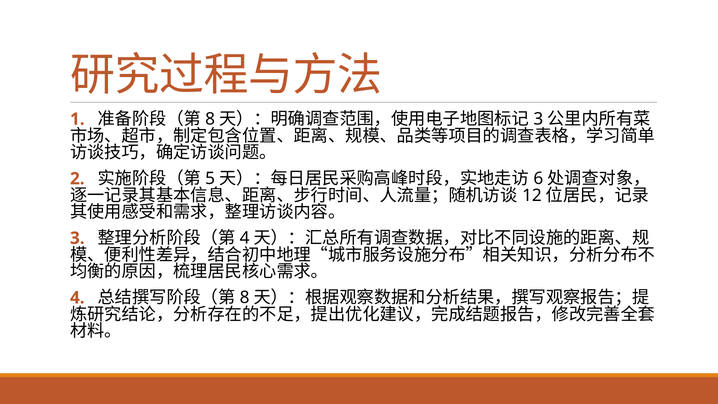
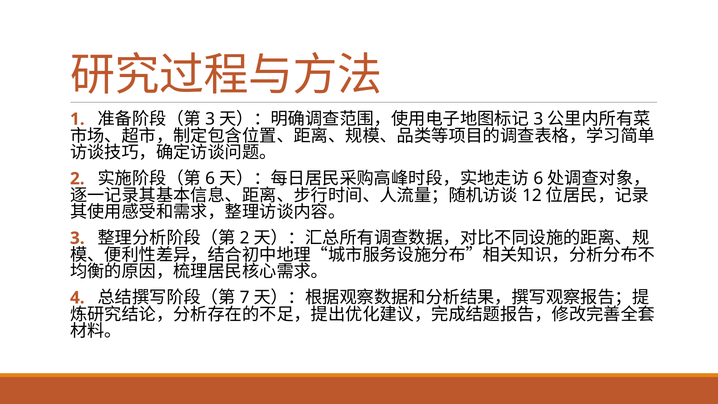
8: 8 -> 3 (210, 119)
5: 5 -> 6 (210, 179)
4: 4 -> 2 (245, 238)
8: 8 -> 7 (245, 298)
